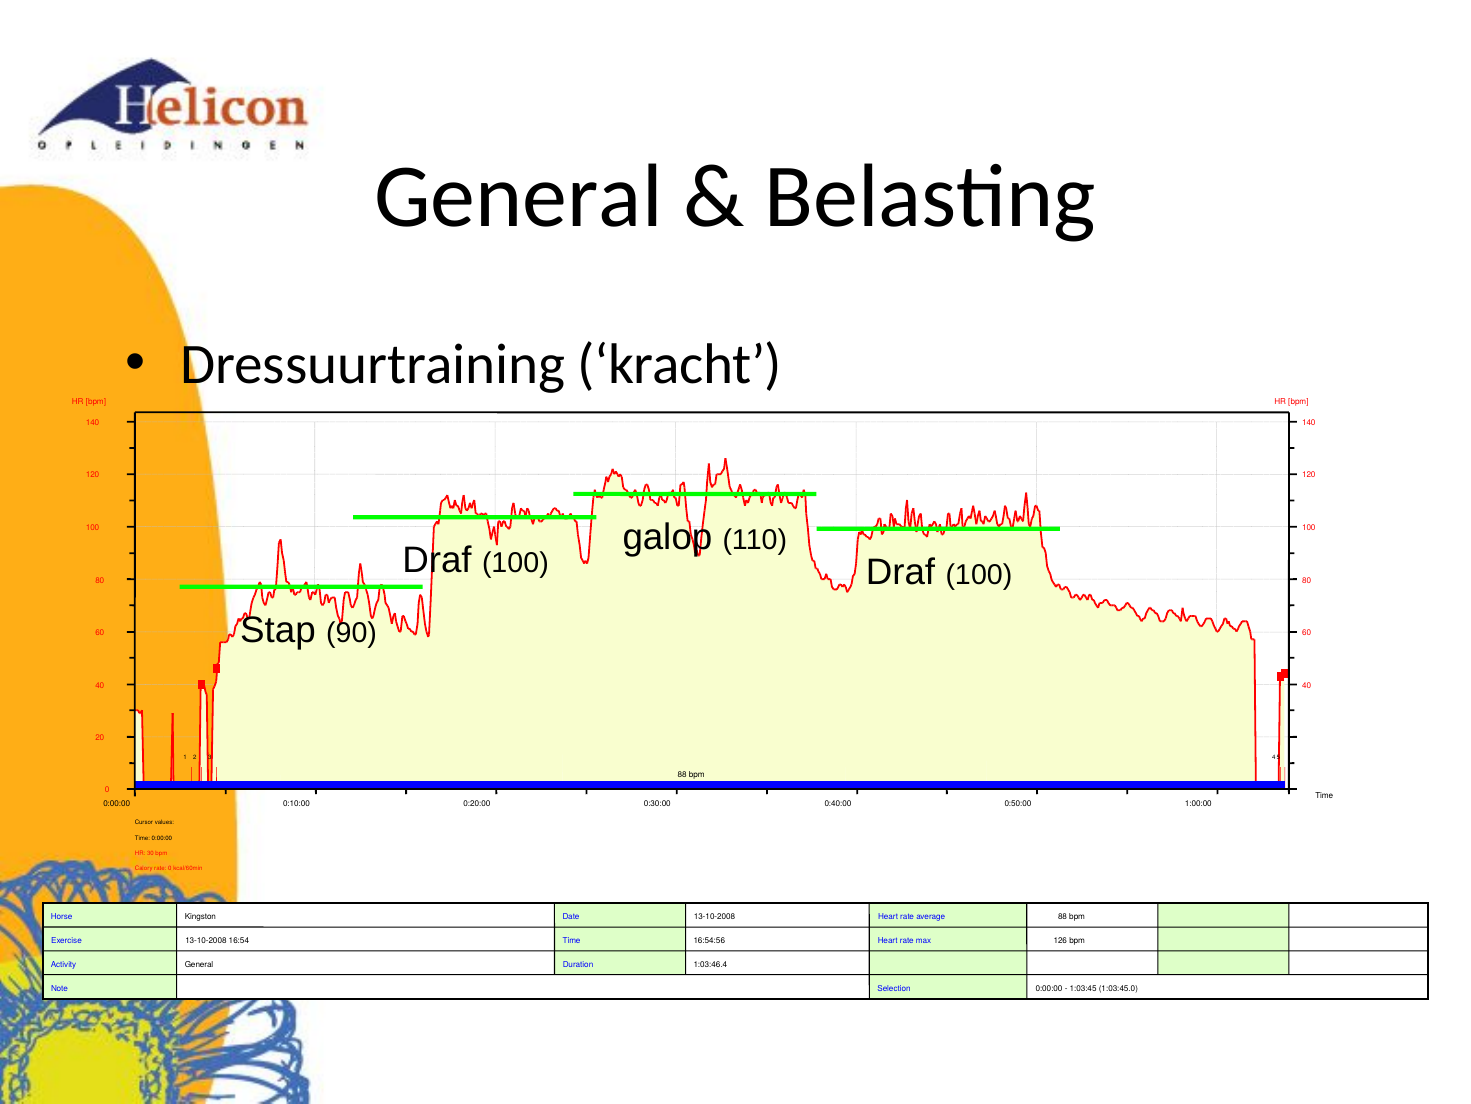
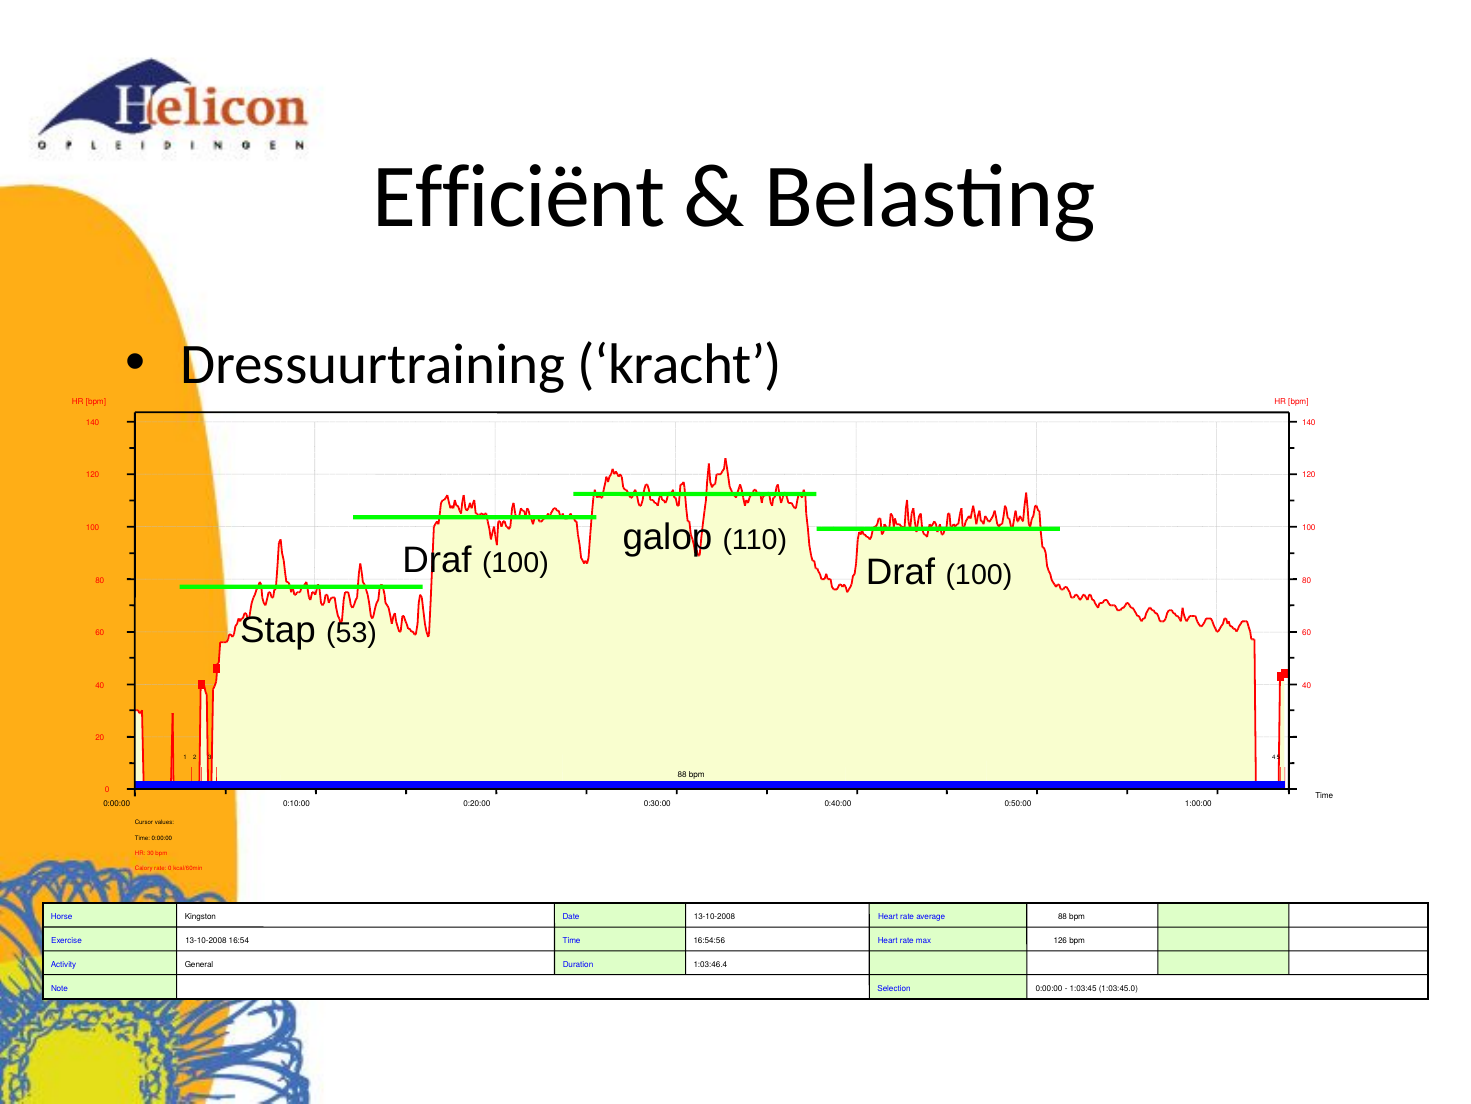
General: General -> Efficiënt (519, 196)
90: 90 -> 53 (351, 632)
